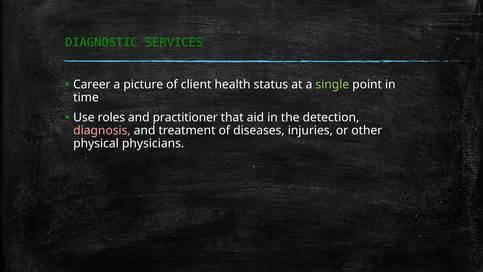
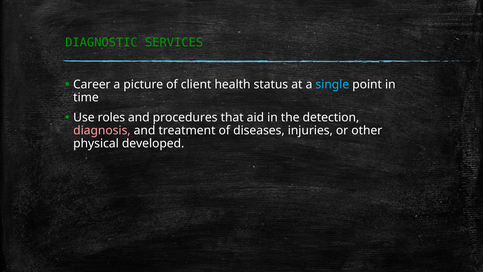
single colour: light green -> light blue (332, 84)
practitioner: practitioner -> procedures (185, 117)
physicians: physicians -> developed (153, 143)
